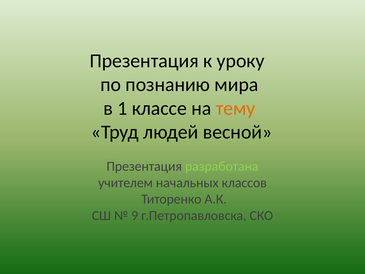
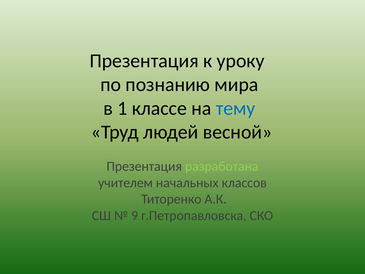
тему colour: orange -> blue (236, 108)
